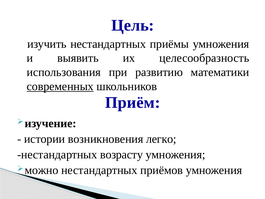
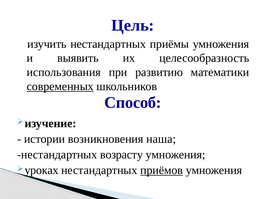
Приём: Приём -> Способ (133, 102)
легко: легко -> наша (161, 139)
можно: можно -> уроках (42, 170)
приёмов underline: none -> present (162, 170)
